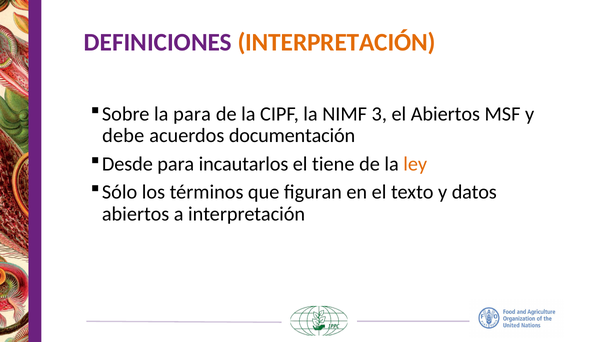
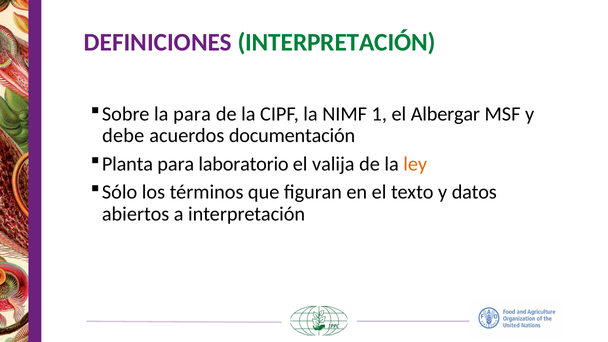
INTERPRETACIÓN colour: orange -> green (337, 42)
3: 3 -> 1 (379, 114)
el Abiertos: Abiertos -> Albergar (445, 114)
Desde: Desde -> Planta (127, 164)
incautarlos: incautarlos -> laboratorio (244, 164)
tiene: tiene -> valija (333, 164)
